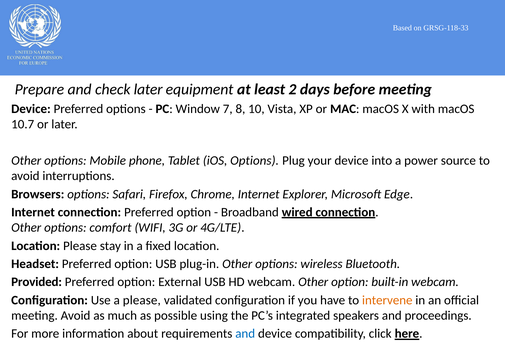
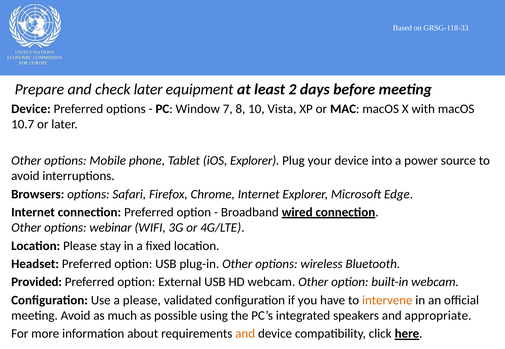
iOS Options: Options -> Explorer (255, 161)
comfort: comfort -> webinar (111, 228)
proceedings: proceedings -> appropriate (438, 316)
and colour: blue -> orange (245, 334)
